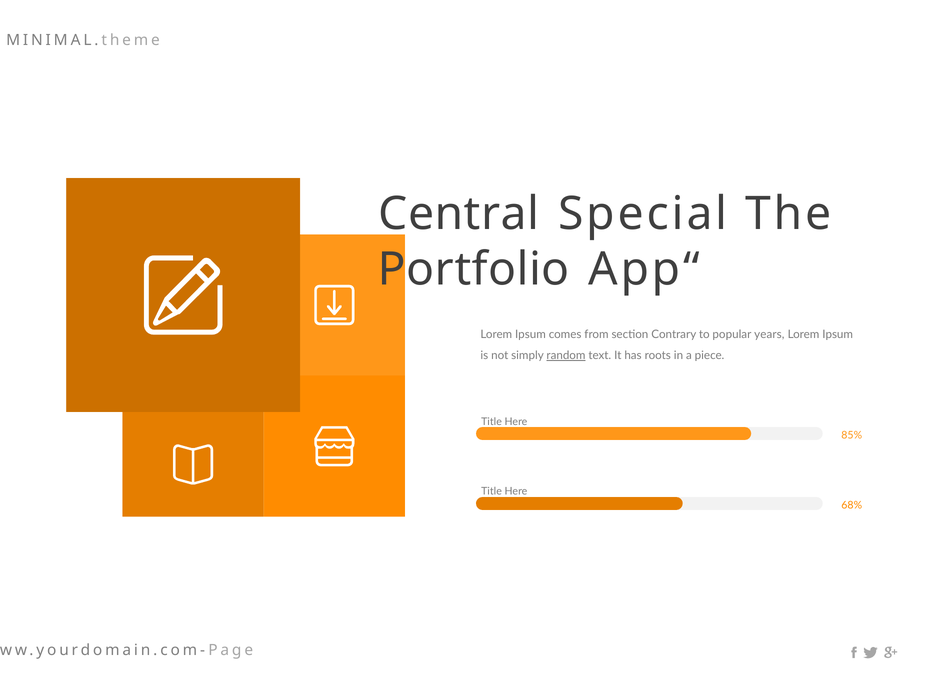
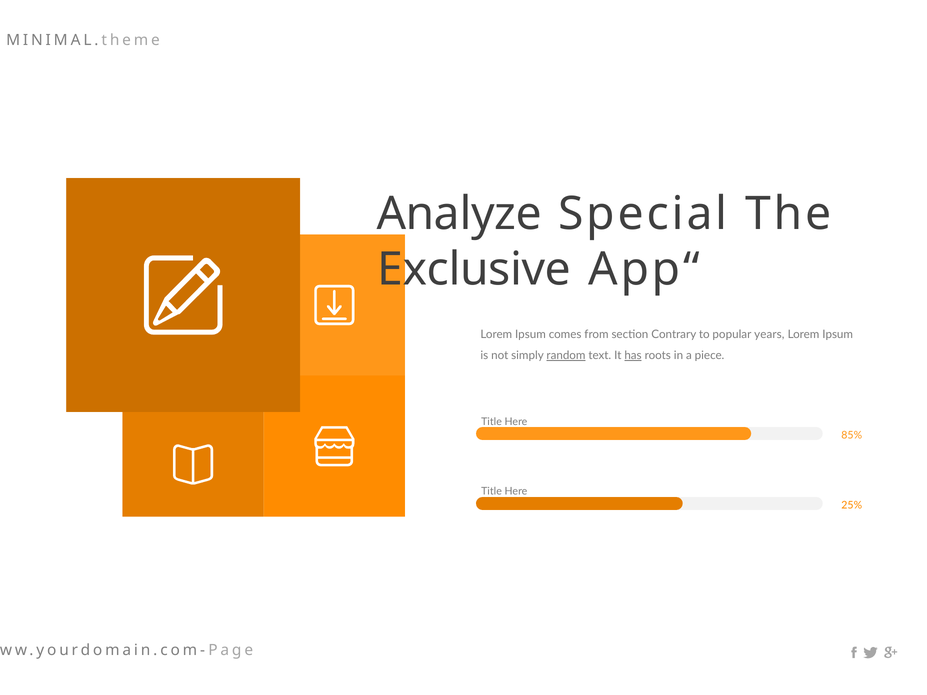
Central: Central -> Analyze (459, 214)
Portfolio: Portfolio -> Exclusive (474, 269)
has underline: none -> present (633, 356)
68%: 68% -> 25% (852, 505)
